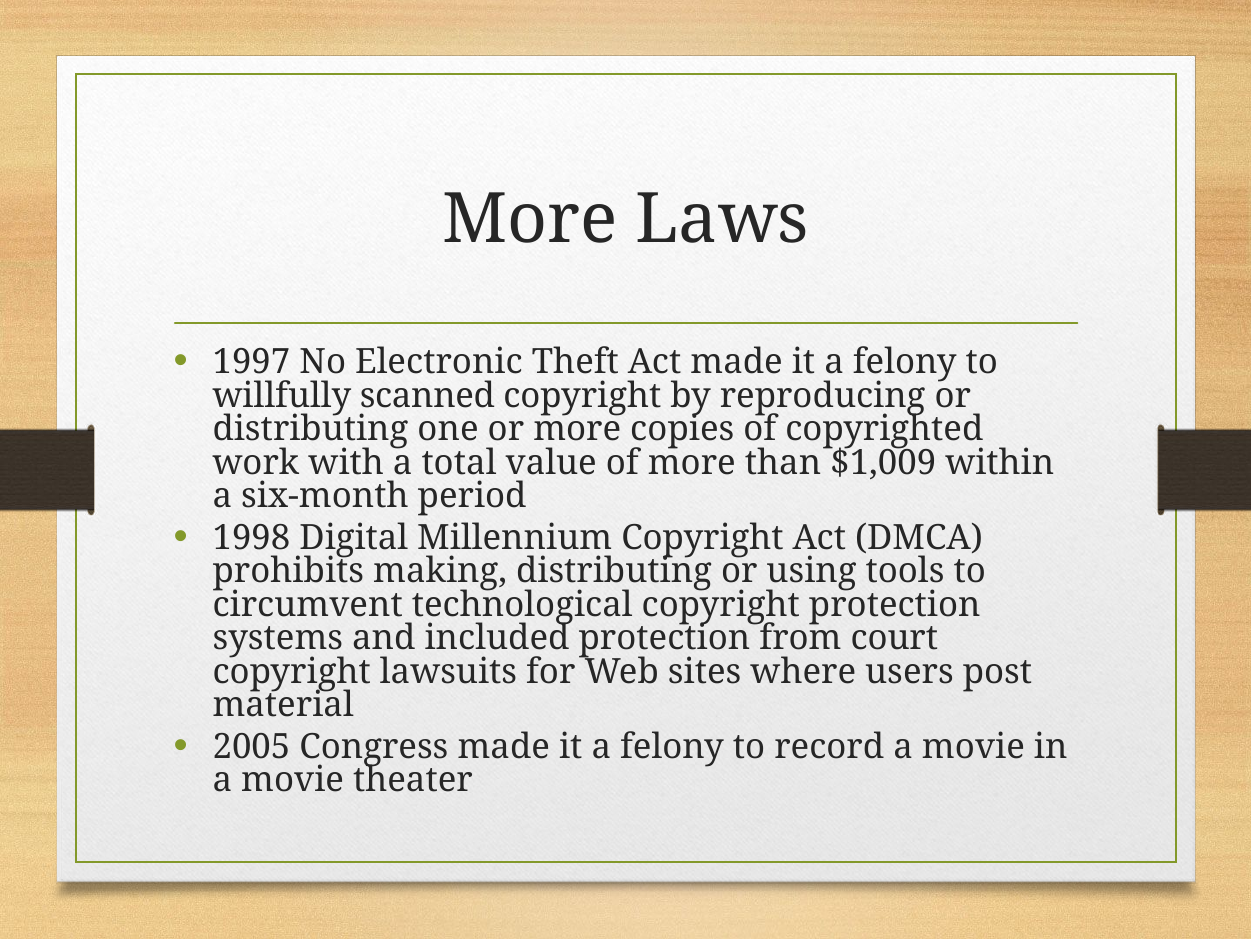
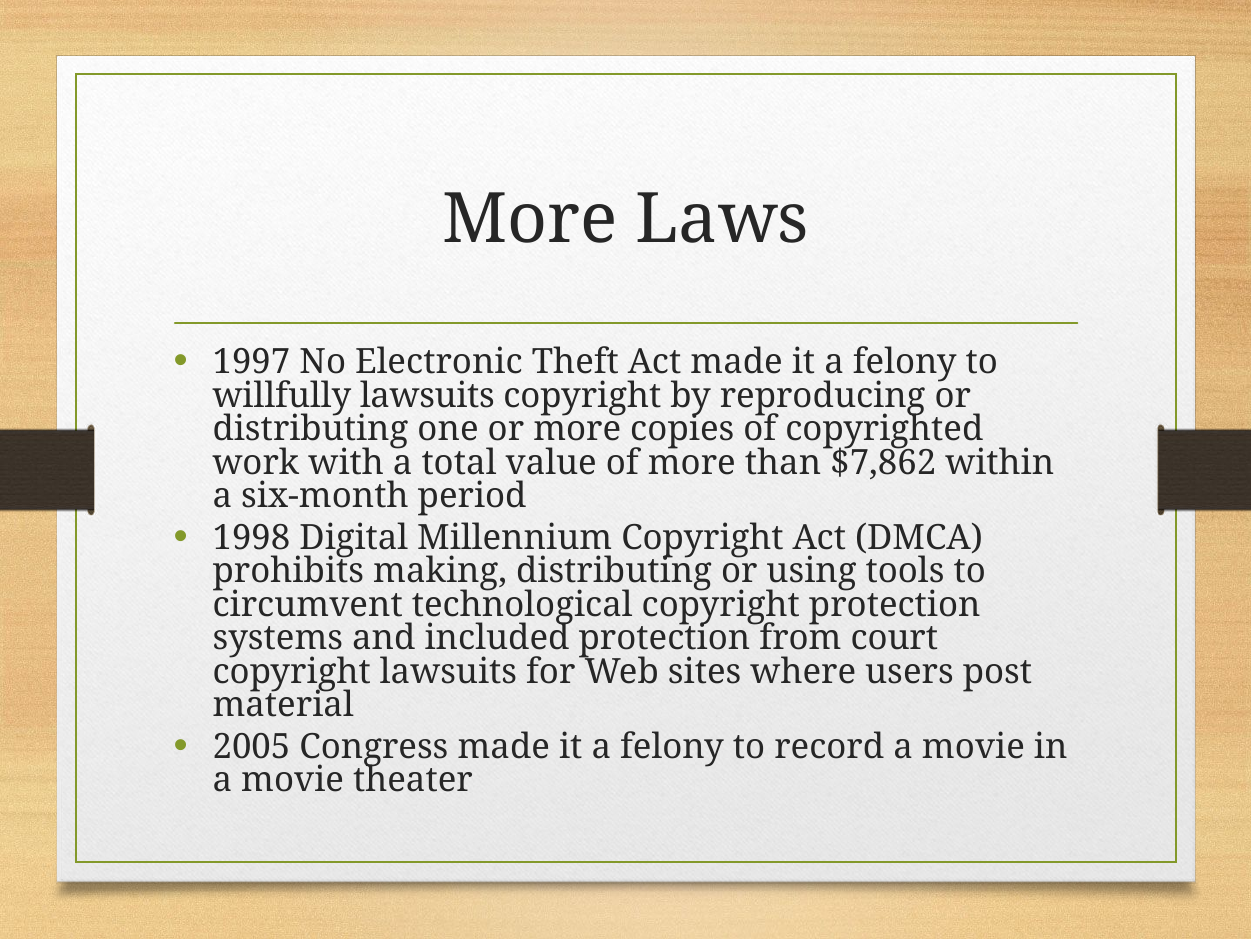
willfully scanned: scanned -> lawsuits (427, 396)
$1,009: $1,009 -> $7,862 (883, 462)
